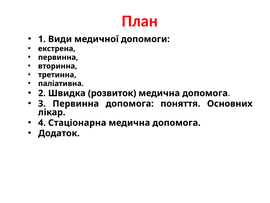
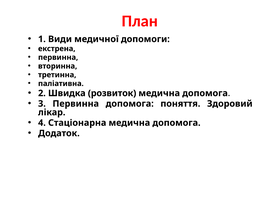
Основних: Основних -> Здоровий (230, 103)
